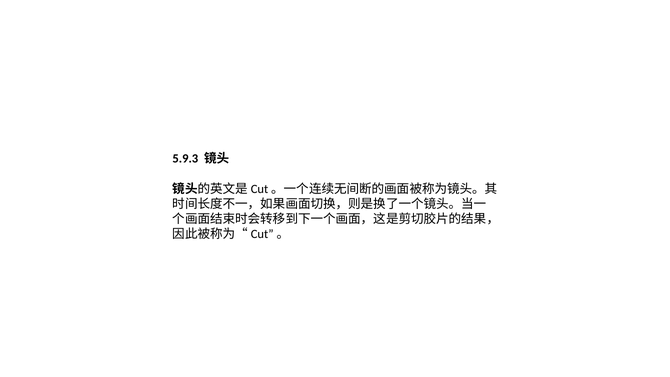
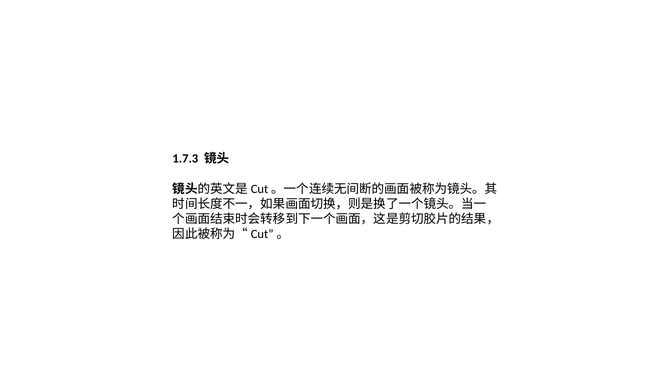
5.9.3: 5.9.3 -> 1.7.3 (185, 159)
